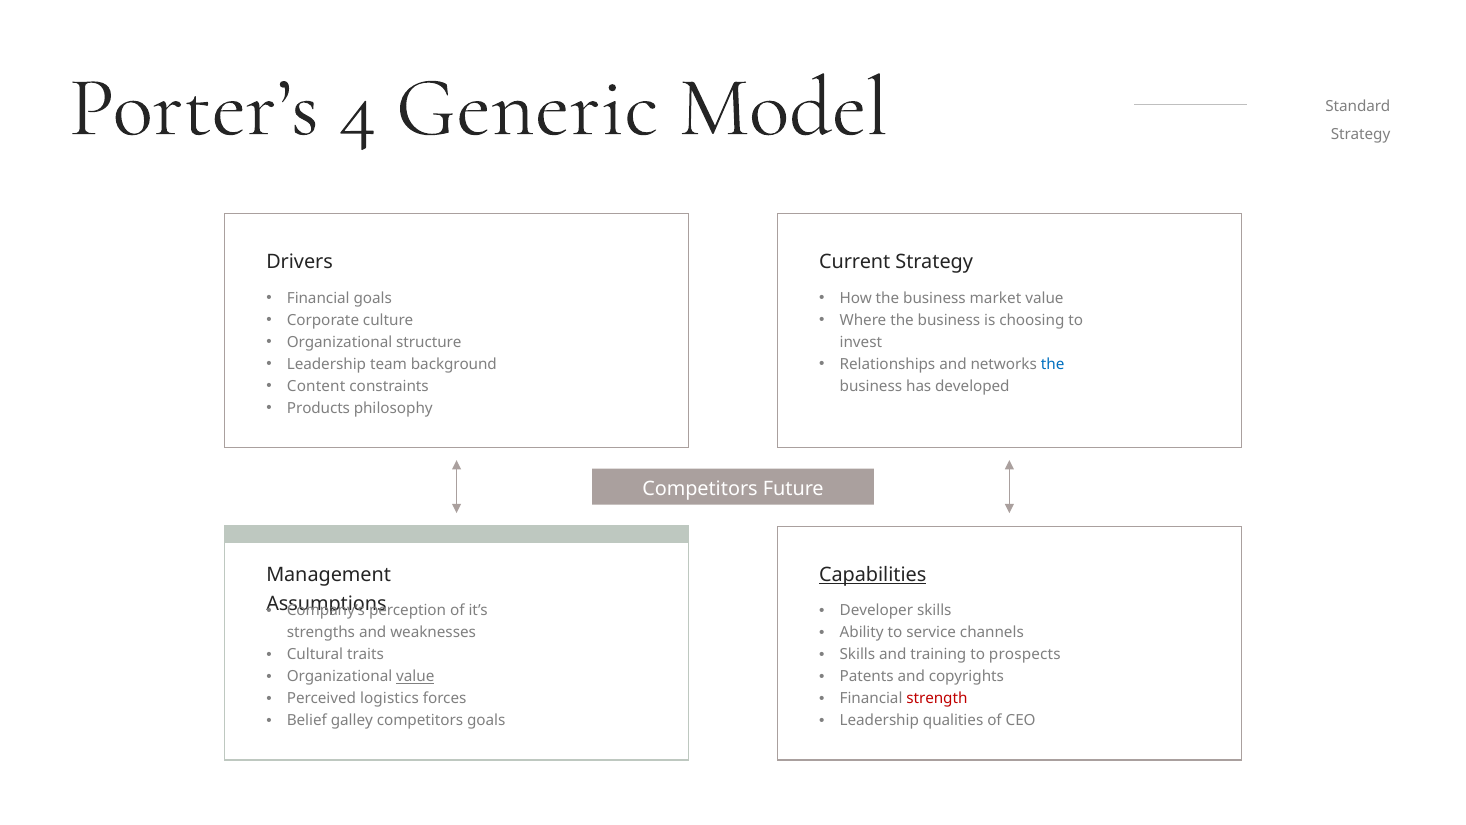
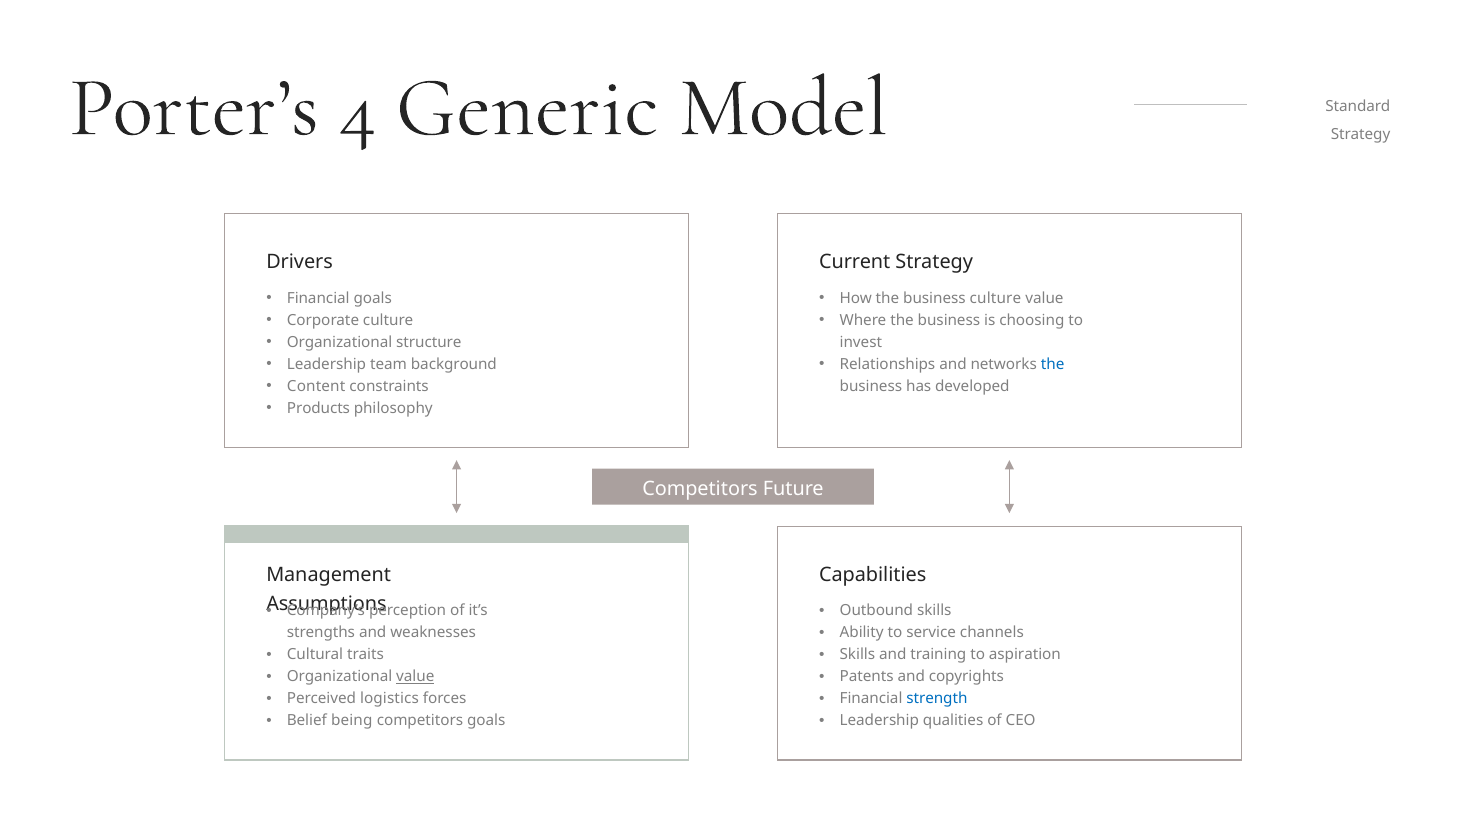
business market: market -> culture (995, 298)
Capabilities underline: present -> none (873, 575)
Developer: Developer -> Outbound (876, 611)
prospects: prospects -> aspiration (1025, 655)
strength colour: red -> blue (937, 699)
galley: galley -> being (352, 721)
